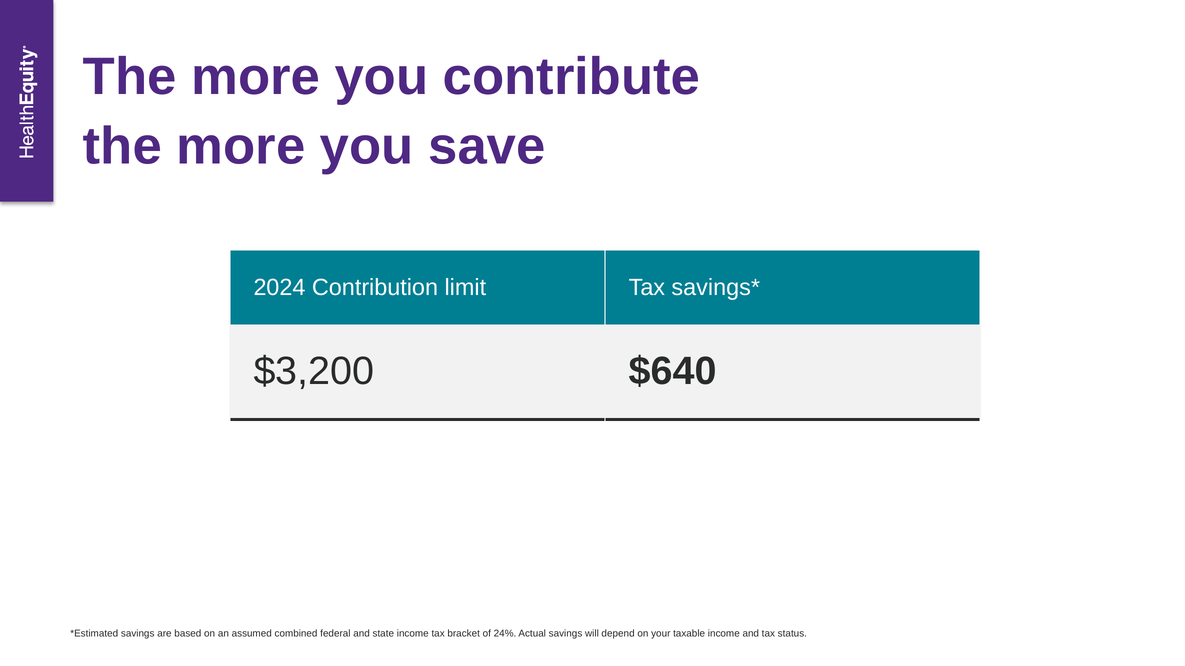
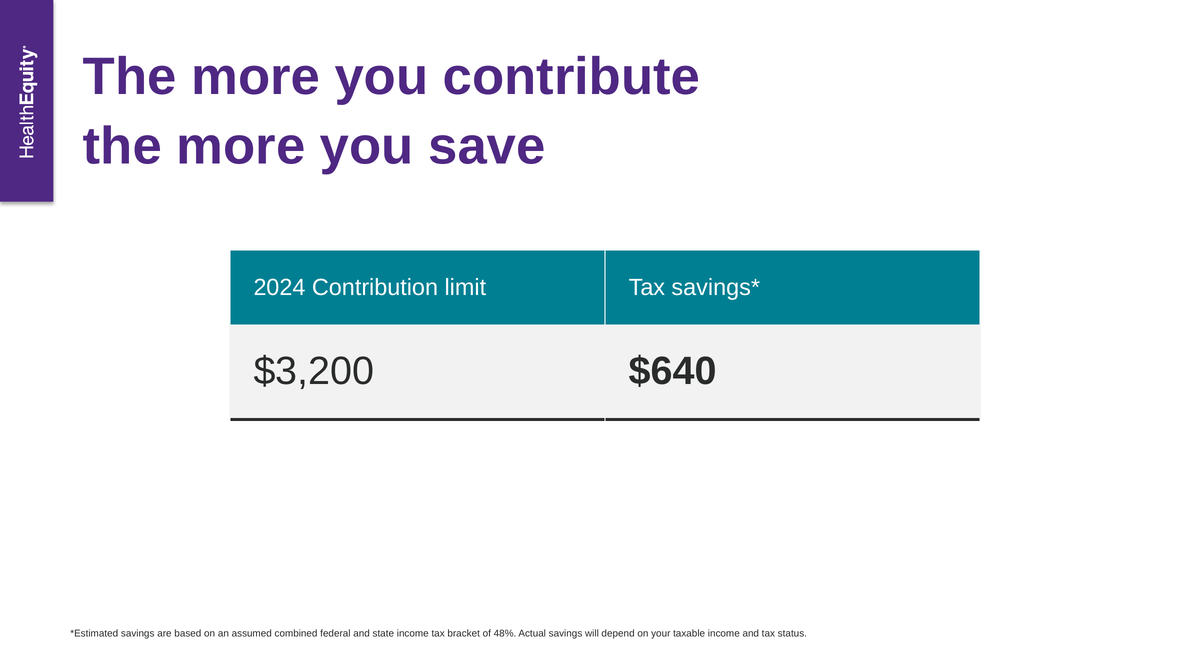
24%: 24% -> 48% (505, 634)
